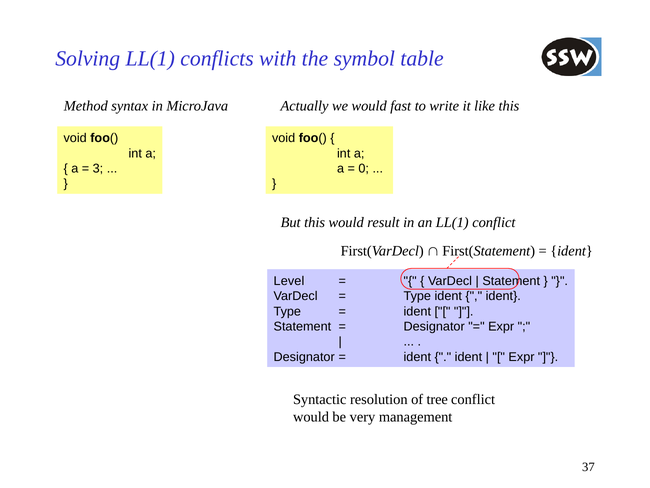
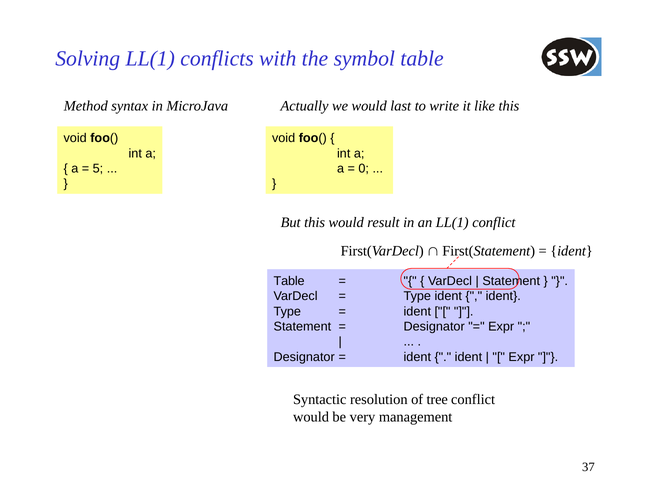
fast: fast -> last (401, 106)
3: 3 -> 5 (98, 168)
Level: Level -> Table (289, 281)
